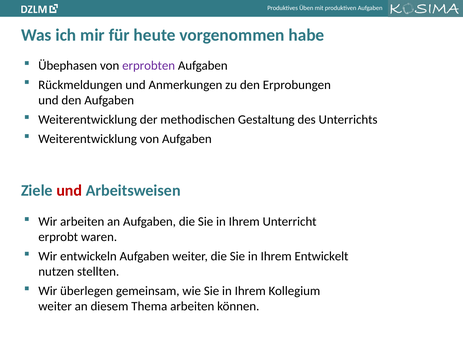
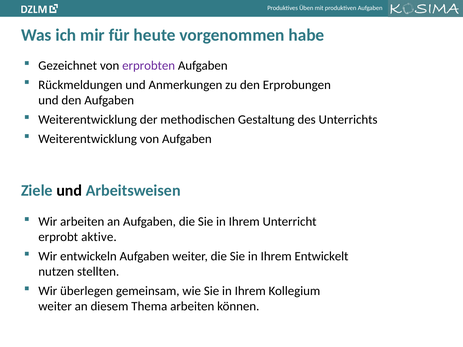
Übephasen: Übephasen -> Gezeichnet (68, 66)
und colour: red -> black (69, 191)
waren: waren -> aktive (99, 237)
